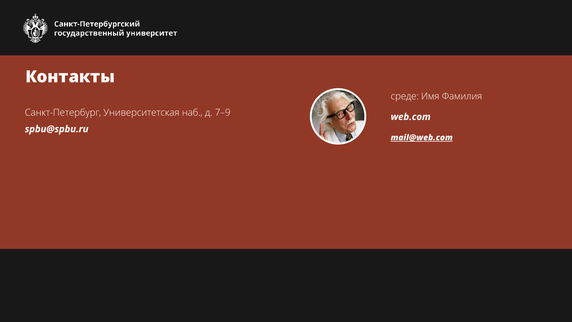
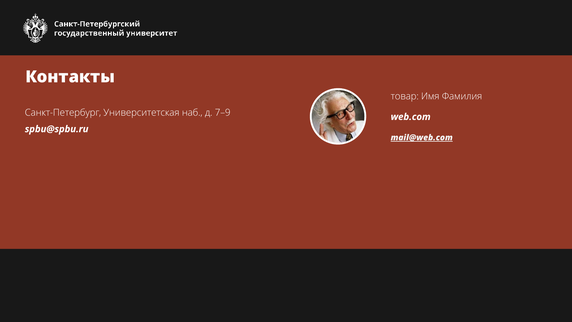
среде: среде -> товар (405, 96)
